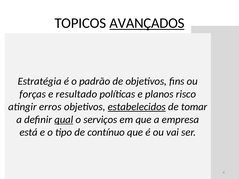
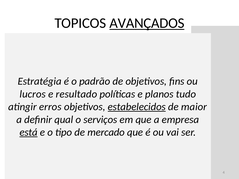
forças: forças -> lucros (33, 94)
risco: risco -> tudo (186, 94)
tomar: tomar -> maior (194, 107)
qual underline: present -> none (64, 120)
está underline: none -> present (29, 132)
contínuo: contínuo -> mercado (106, 132)
